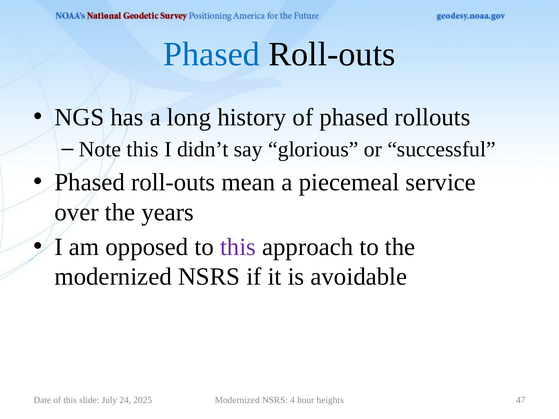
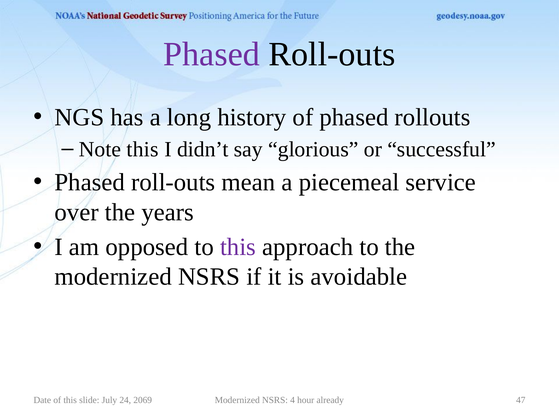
Phased colour: blue -> purple (212, 54)
2025: 2025 -> 2069 (143, 400)
heights: heights -> already (330, 400)
